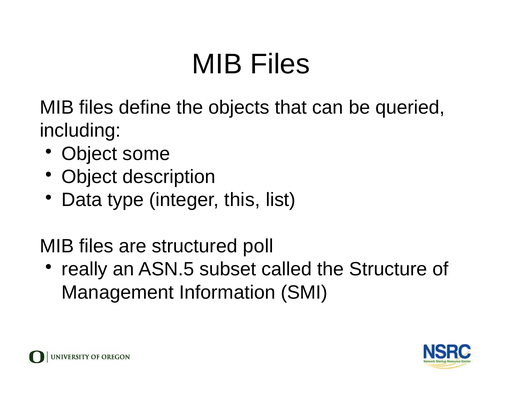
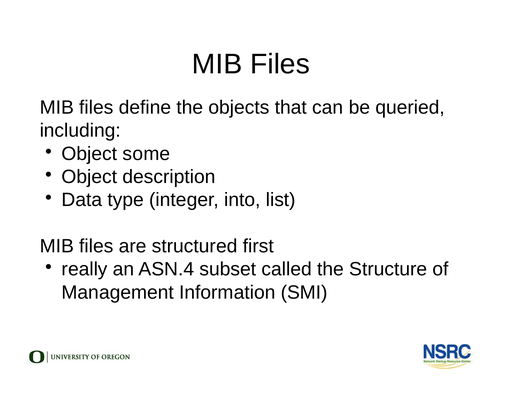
this: this -> into (242, 200)
poll: poll -> first (258, 246)
ASN.5: ASN.5 -> ASN.4 (166, 269)
